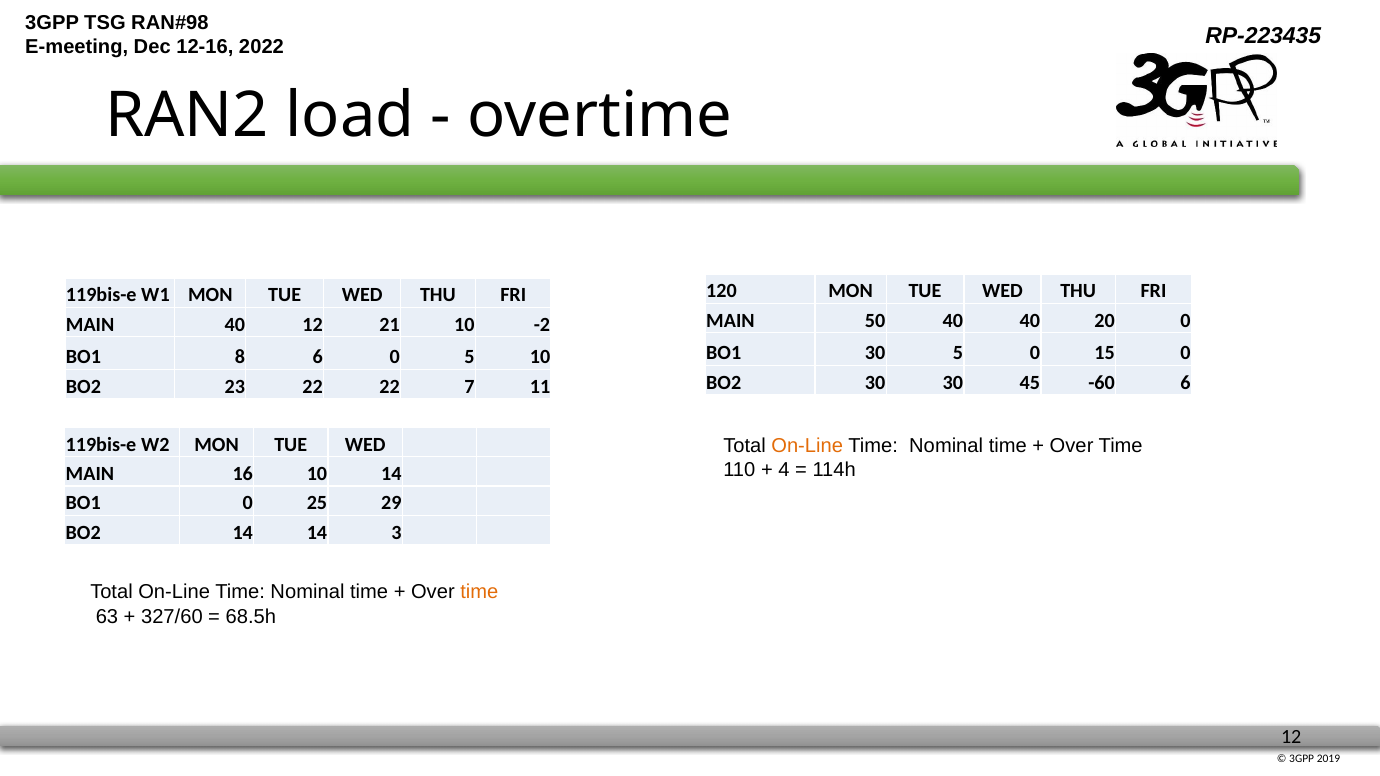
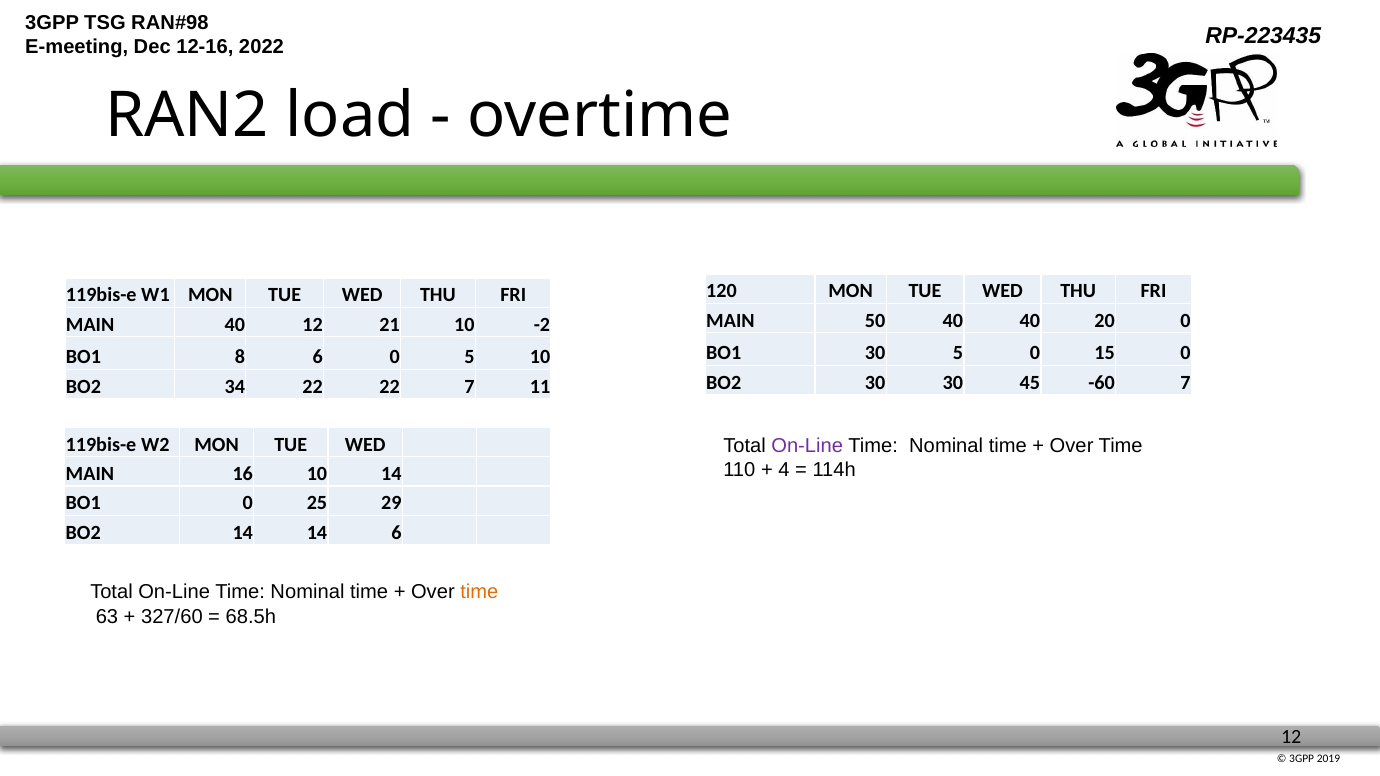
-60 6: 6 -> 7 (1185, 383)
23: 23 -> 34 (235, 386)
On-Line colour: orange -> purple (807, 446)
14 3: 3 -> 6 (396, 533)
